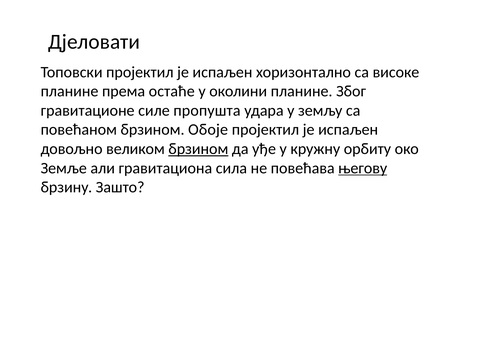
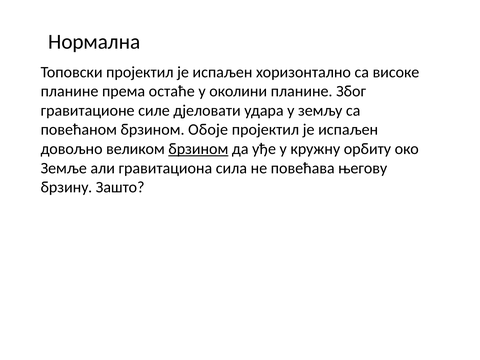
Дјеловати: Дјеловати -> Нормална (94, 42)
пропушта: пропушта -> дјеловати (207, 111)
његову underline: present -> none (363, 168)
